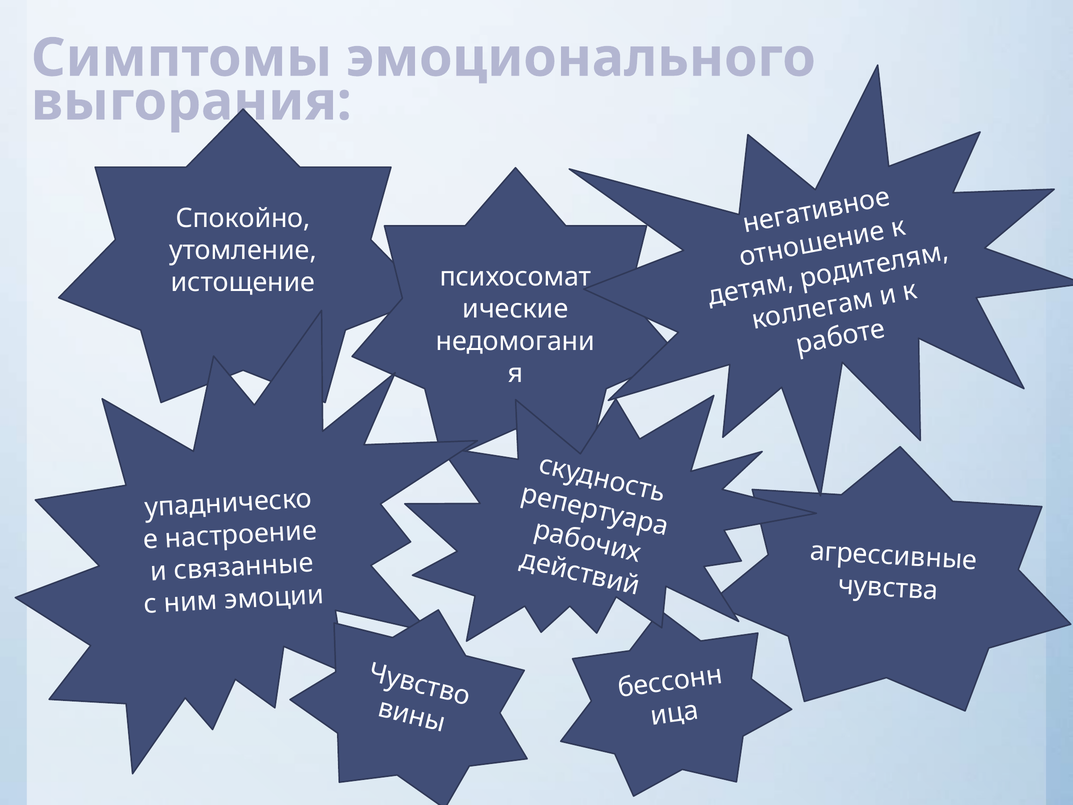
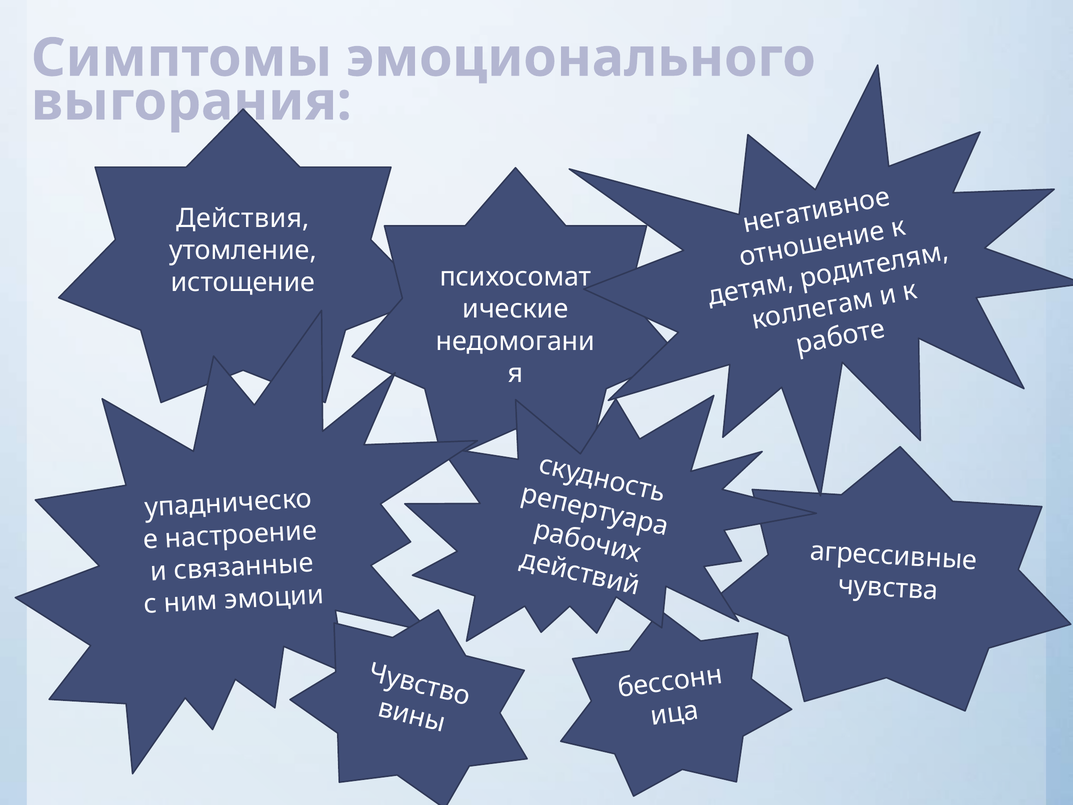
Спокойно: Спокойно -> Действия (243, 218)
